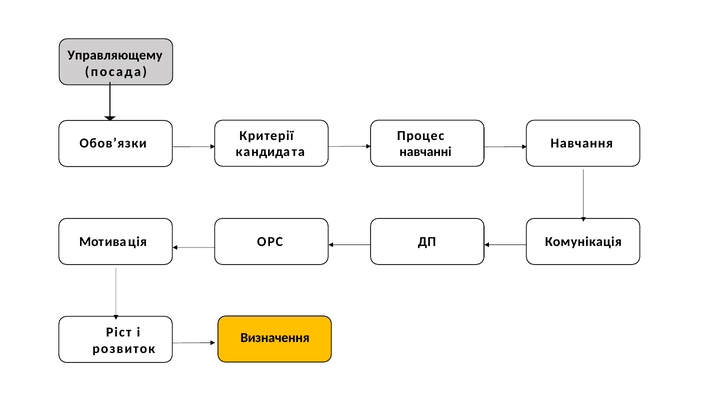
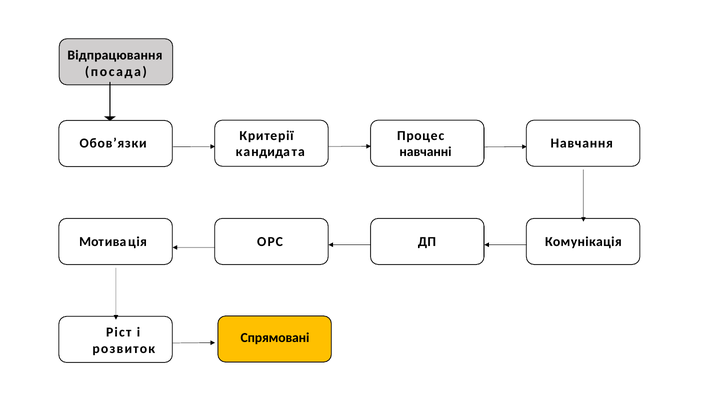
Управляющему: Управляющему -> Відпрацювання (115, 55)
Визначення: Визначення -> Спрямовані (275, 337)
